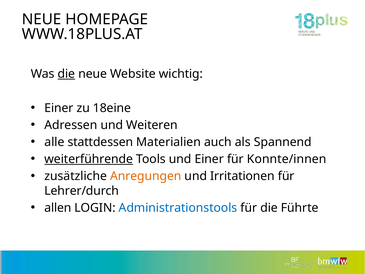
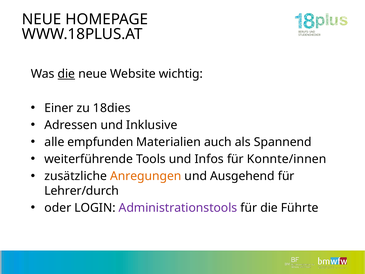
18eine: 18eine -> 18dies (112, 108)
Weiteren: Weiteren -> Inklusive (152, 125)
stattdessen: stattdessen -> empfunden (100, 142)
weiterführende underline: present -> none (89, 159)
und Einer: Einer -> Infos (209, 159)
Irritationen: Irritationen -> Ausgehend (242, 176)
allen: allen -> oder (58, 208)
Administrationstools colour: blue -> purple (178, 208)
